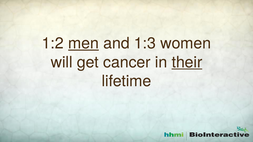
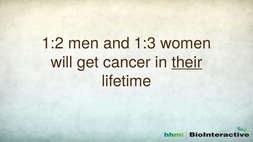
men underline: present -> none (83, 43)
